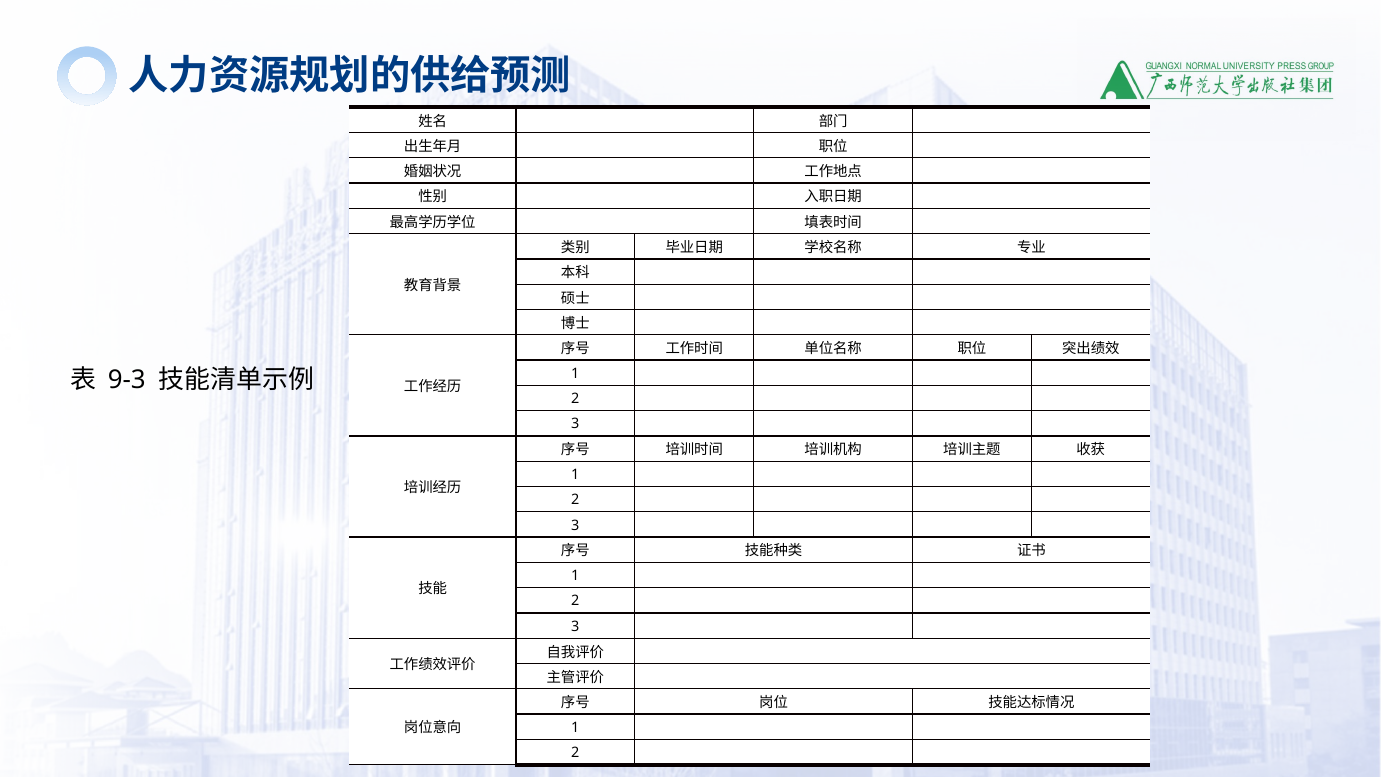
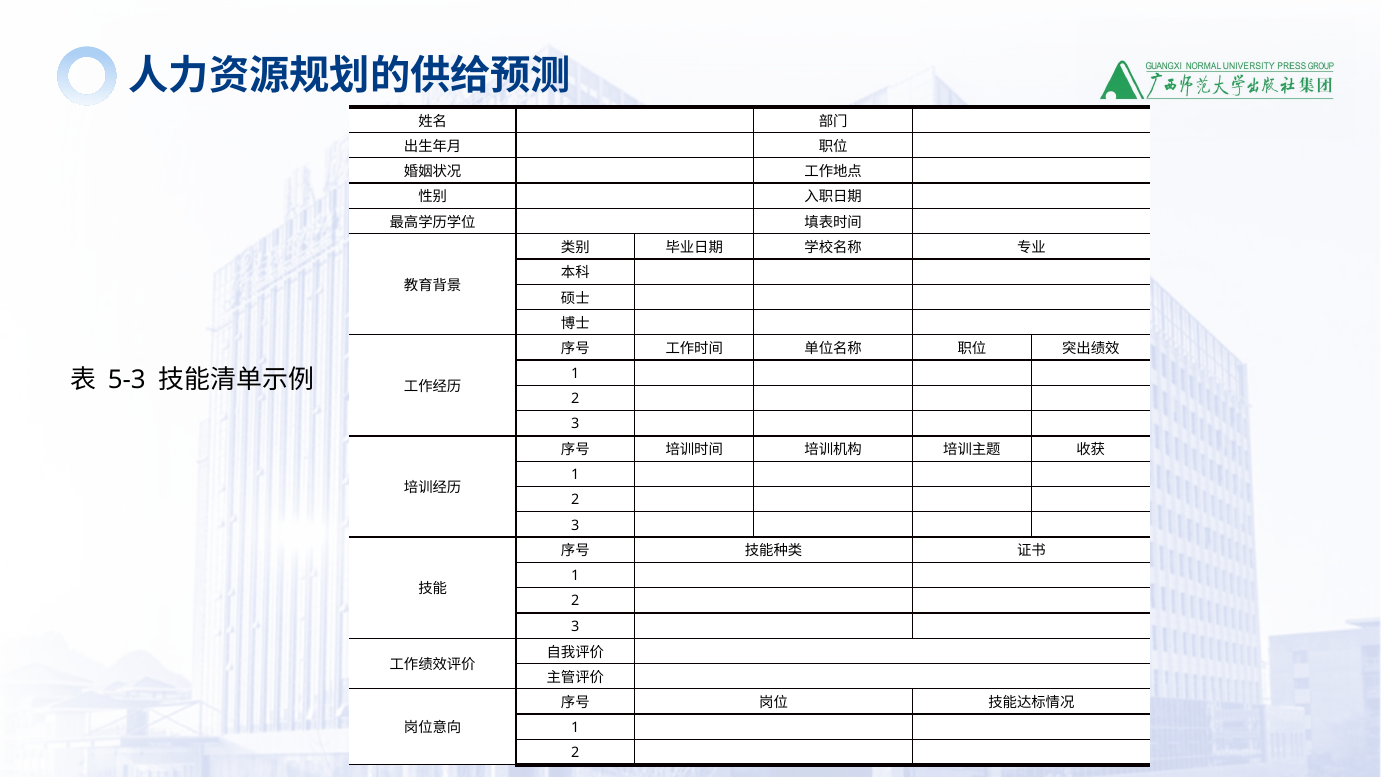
9-3: 9-3 -> 5-3 (127, 379)
